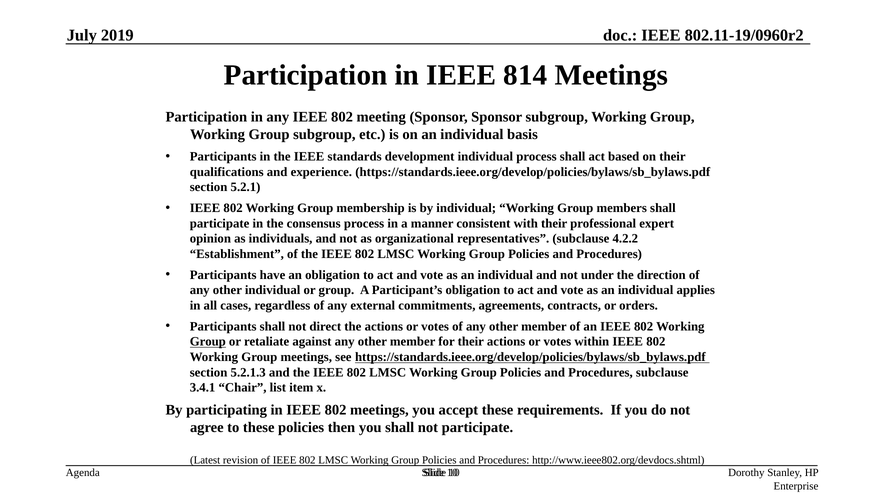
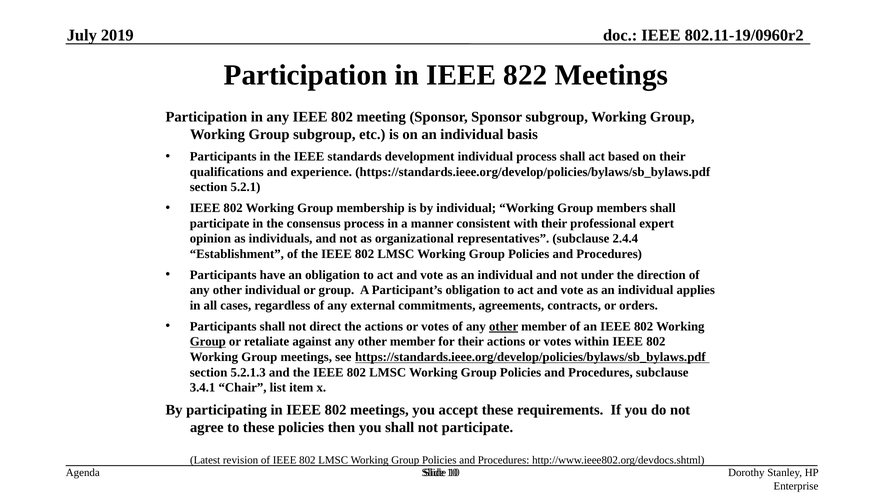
814: 814 -> 822 (525, 75)
4.2.2: 4.2.2 -> 2.4.4 (625, 239)
other underline: none -> present (504, 326)
